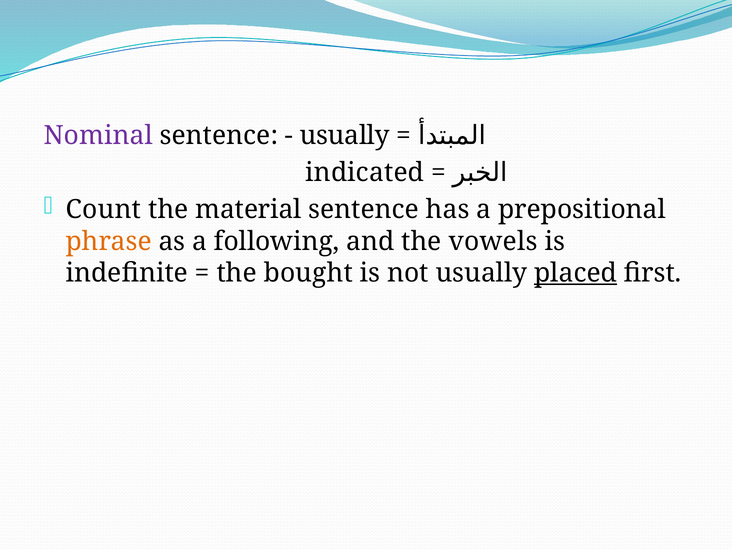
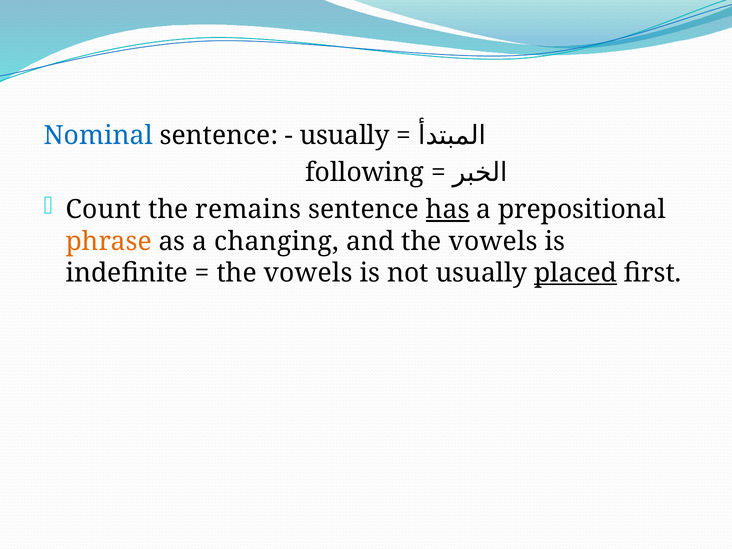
Nominal colour: purple -> blue (98, 136)
indicated: indicated -> following (365, 173)
material: material -> remains (248, 210)
has underline: none -> present (448, 210)
following: following -> changing (277, 241)
bought: bought -> vowels (308, 273)
